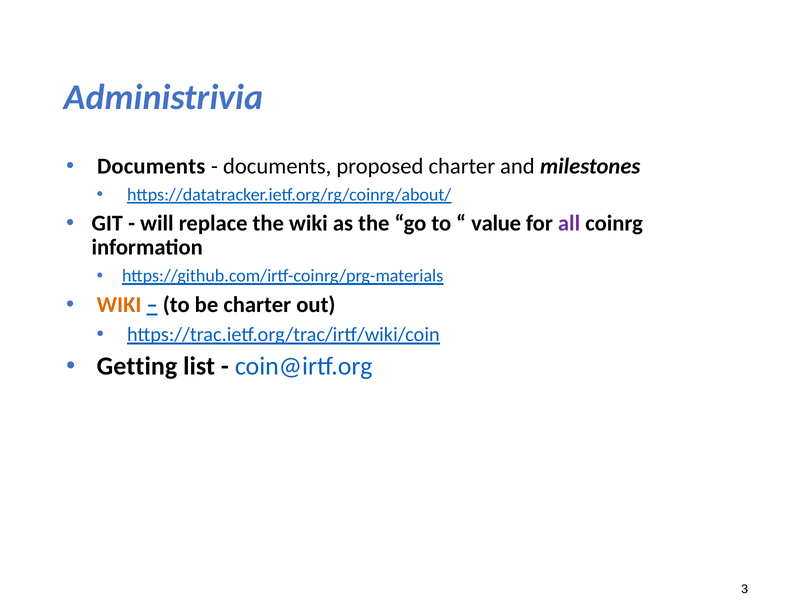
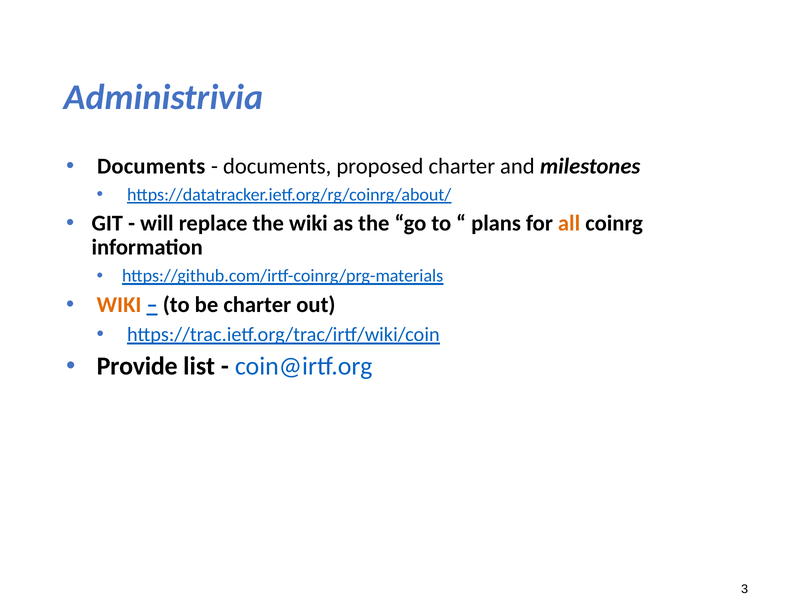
value: value -> plans (496, 223)
all colour: purple -> orange (569, 223)
Getting: Getting -> Provide (137, 366)
